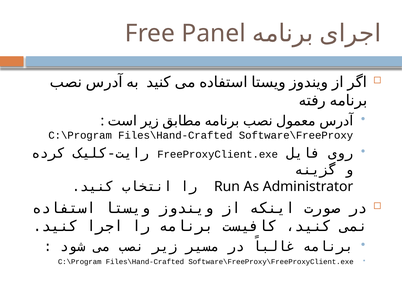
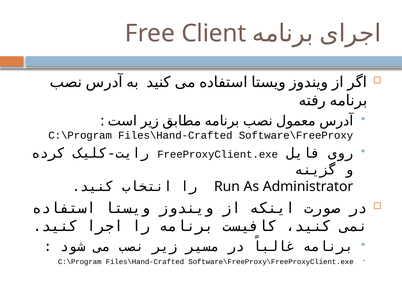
Panel: Panel -> Client (214, 34)
